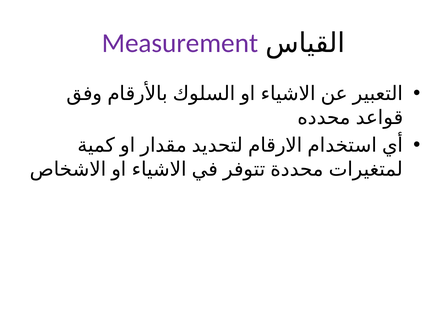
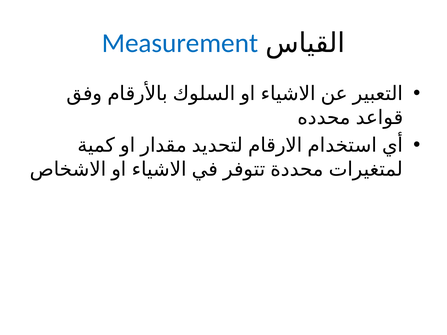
Measurement colour: purple -> blue (180, 43)
